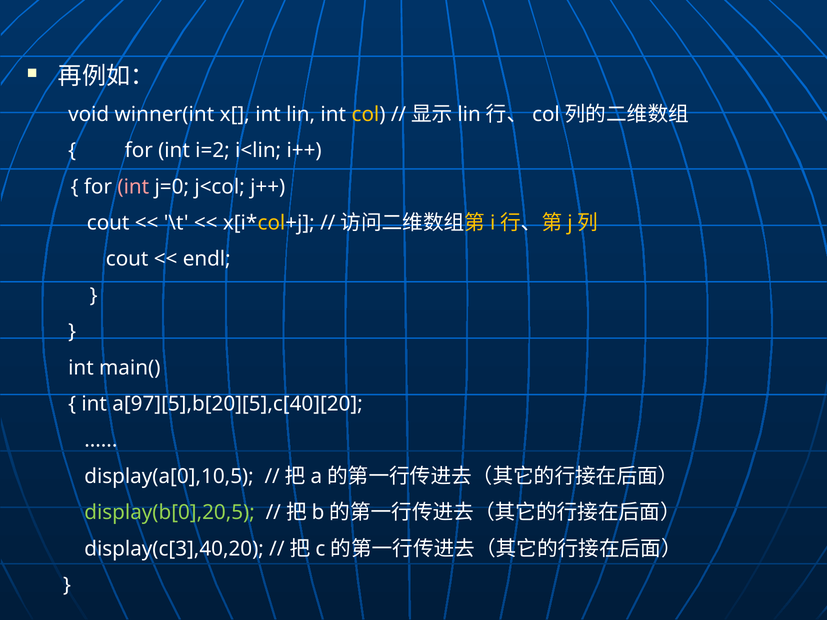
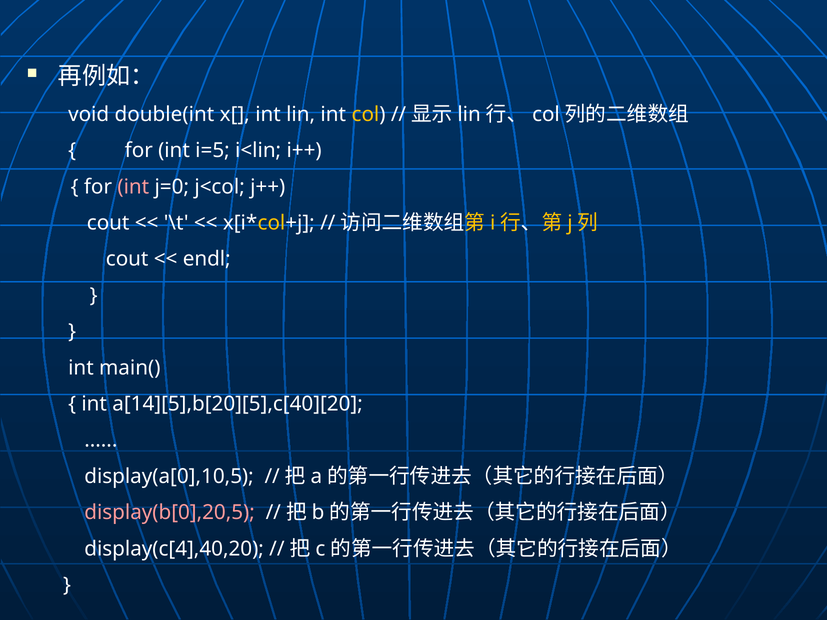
winner(int: winner(int -> double(int (164, 114)
i=2: i=2 -> i=5 (212, 151)
a[97][5],b[20][5],c[40][20: a[97][5],b[20][5],c[40][20 -> a[14][5],b[20][5],c[40][20 (238, 404)
display(b[0],20,5 colour: light green -> pink (170, 513)
display(c[3],40,20: display(c[3],40,20 -> display(c[4],40,20 (174, 549)
